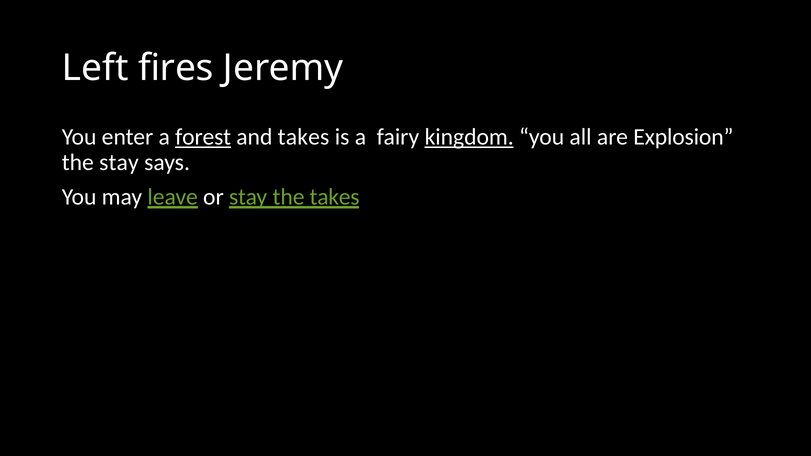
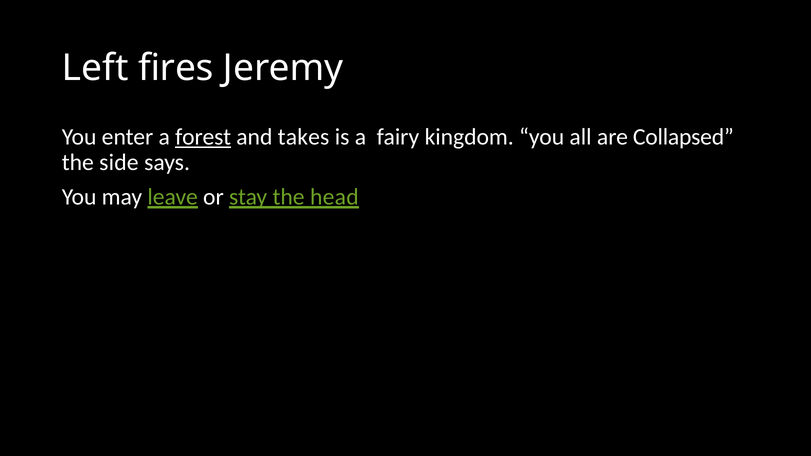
kingdom underline: present -> none (469, 137)
Explosion: Explosion -> Collapsed (683, 137)
the stay: stay -> side (119, 163)
the takes: takes -> head (334, 197)
